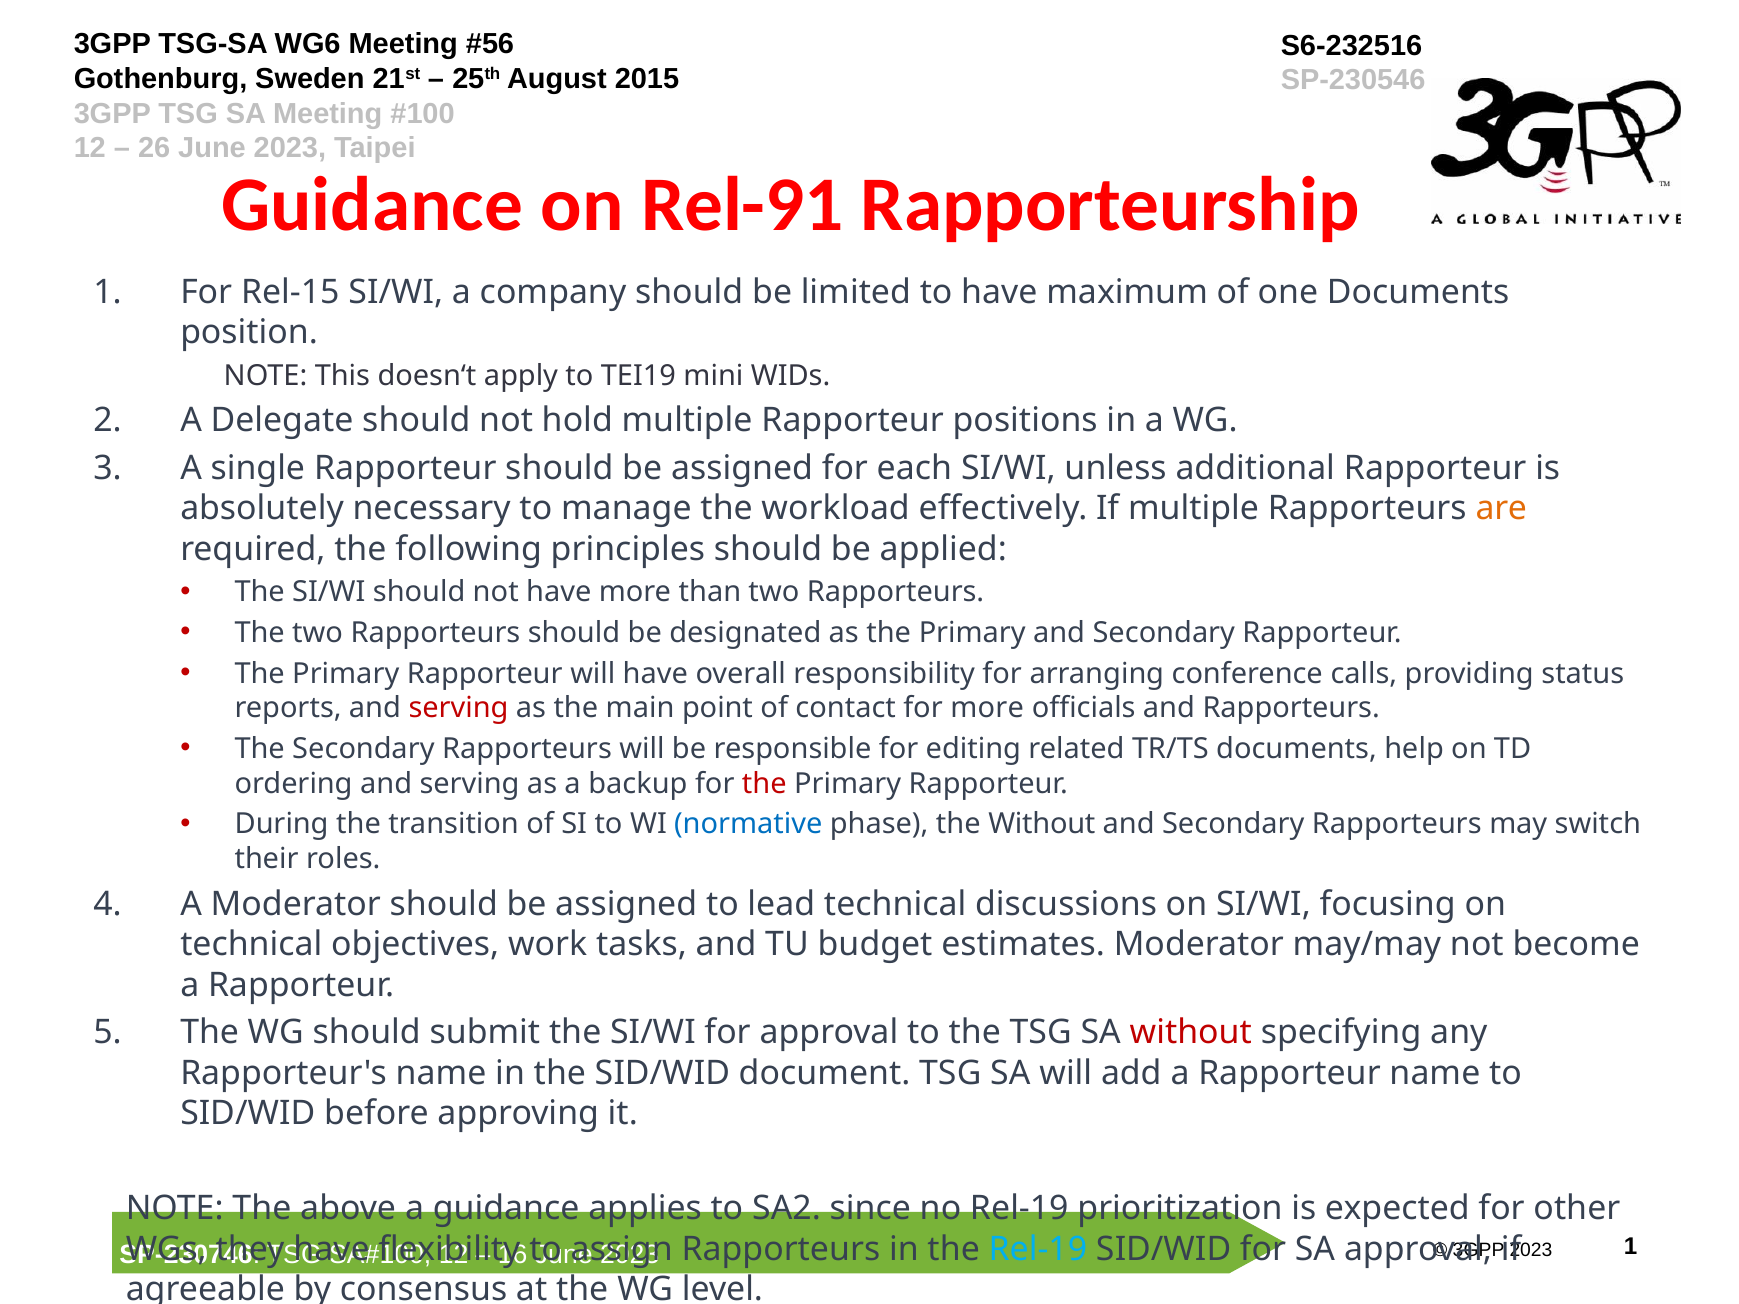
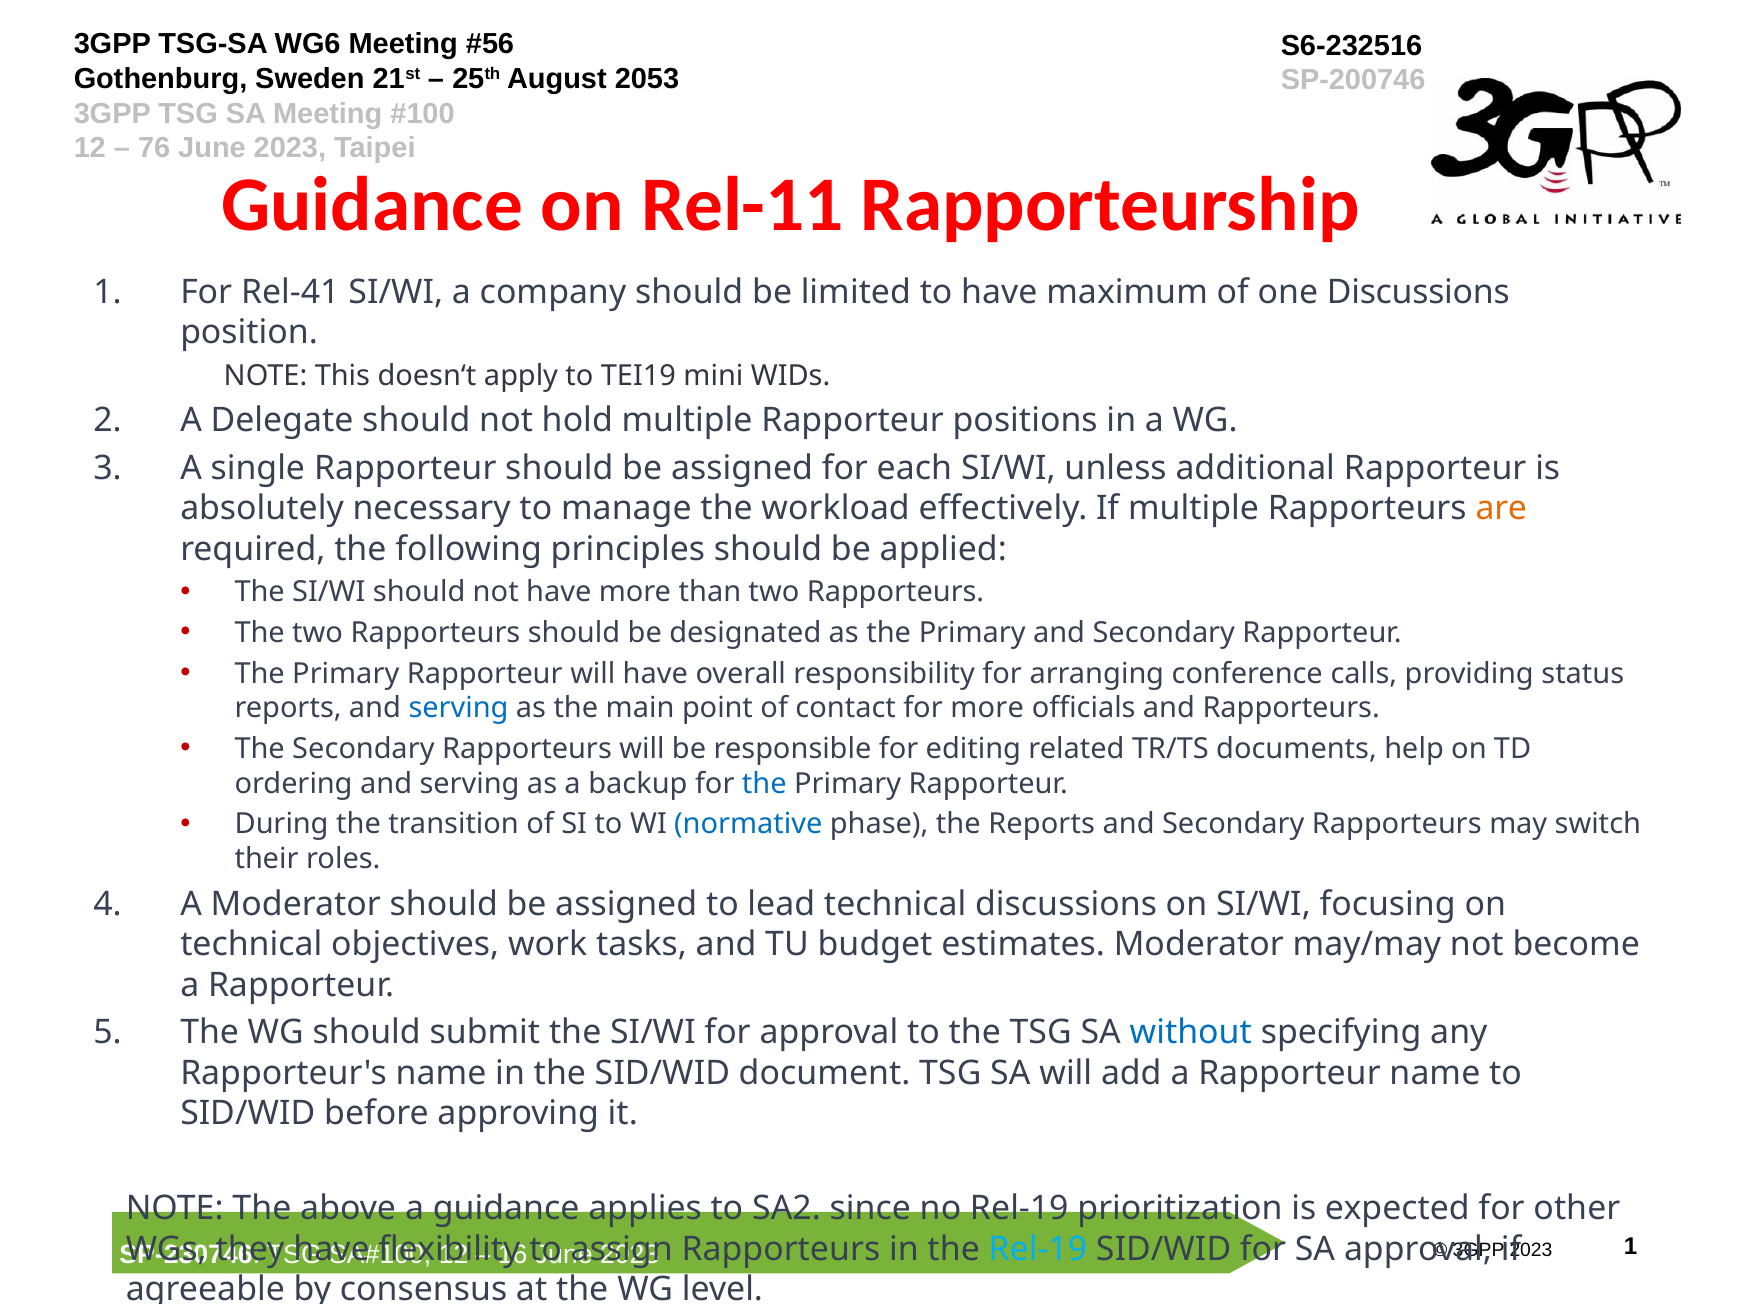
2015: 2015 -> 2053 (647, 79)
SP-230546: SP-230546 -> SP-200746 (1353, 80)
26: 26 -> 76 (154, 148)
Rel-91: Rel-91 -> Rel-11 (742, 205)
Rel-15: Rel-15 -> Rel-41 (290, 292)
one Documents: Documents -> Discussions (1418, 292)
serving colour: red -> blue (459, 708)
the colour: red -> blue (764, 784)
the Without: Without -> Reports (1042, 824)
without colour: red -> blue (1191, 1033)
